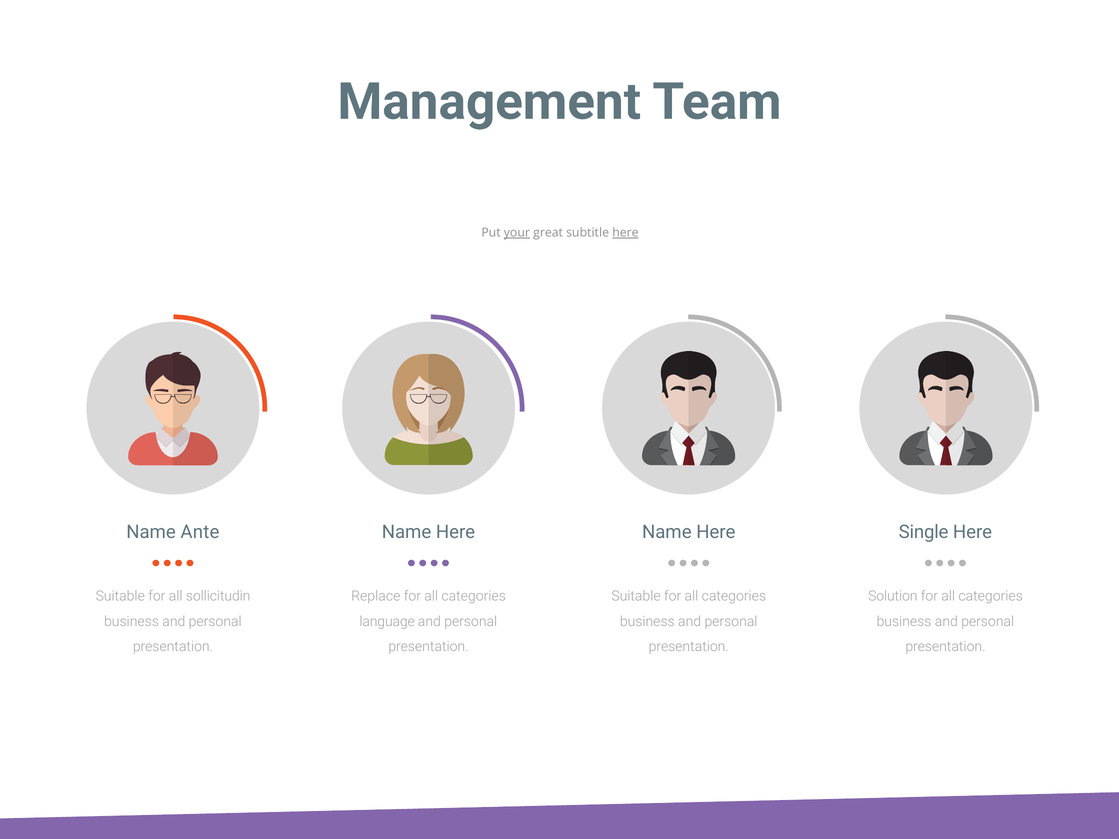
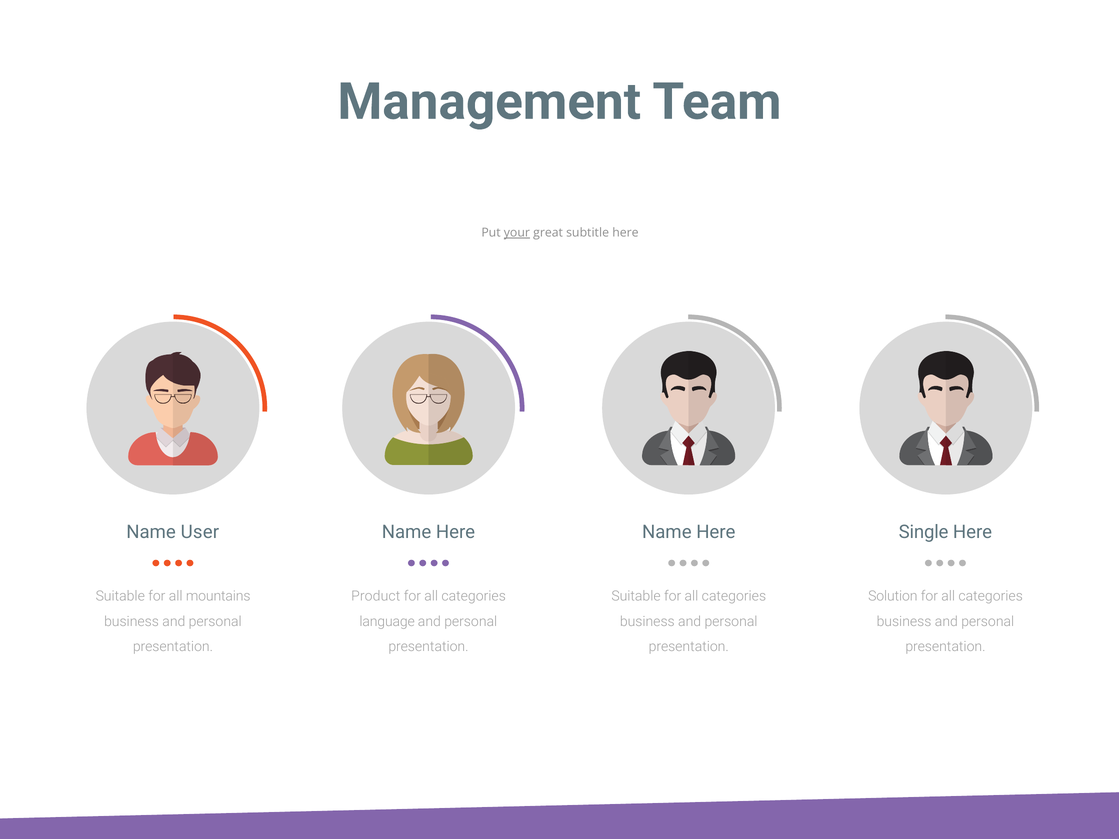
here underline: present -> none (625, 233)
Ante: Ante -> User (200, 532)
sollicitudin: sollicitudin -> mountains (218, 596)
Replace: Replace -> Product (376, 596)
